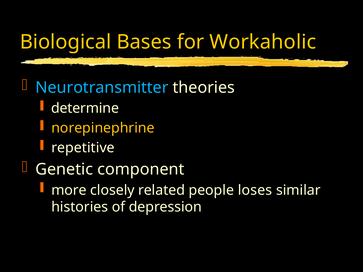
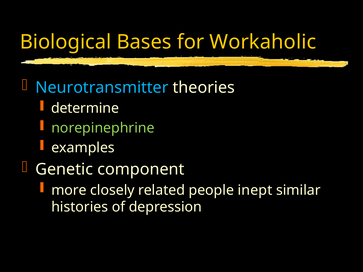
norepinephrine colour: yellow -> light green (103, 128)
repetitive: repetitive -> examples (83, 148)
loses: loses -> inept (255, 190)
